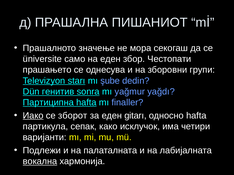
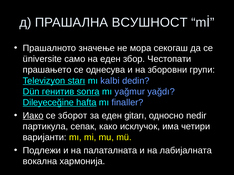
ПИШАНИОТ: ПИШАНИОТ -> ВСУШНОСТ (150, 23)
şube: şube -> kalbi (110, 81)
Партиципна: Партиципна -> Dileyeceğine (48, 103)
односно hafta: hafta -> nedir (196, 116)
вокална underline: present -> none (40, 162)
